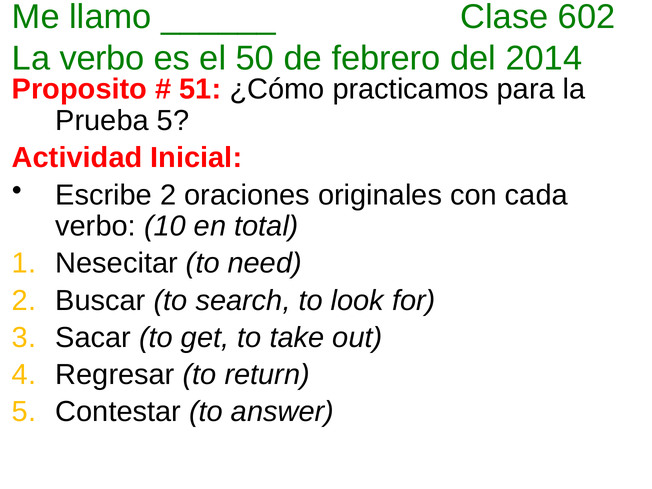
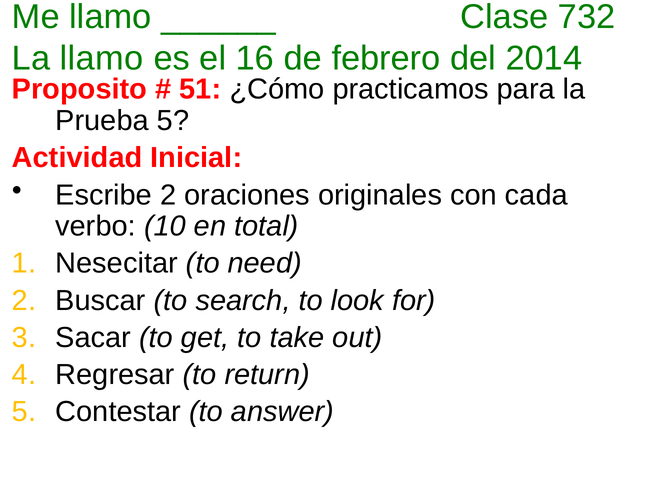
602: 602 -> 732 (587, 17)
La verbo: verbo -> llamo (102, 58)
50: 50 -> 16 (255, 58)
